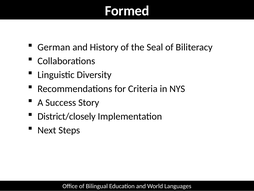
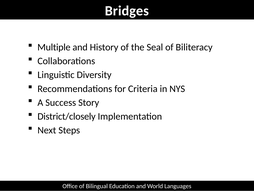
Formed: Formed -> Bridges (127, 11)
German: German -> Multiple (54, 47)
